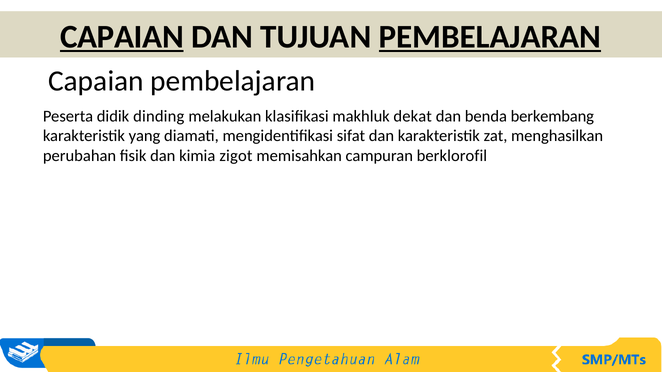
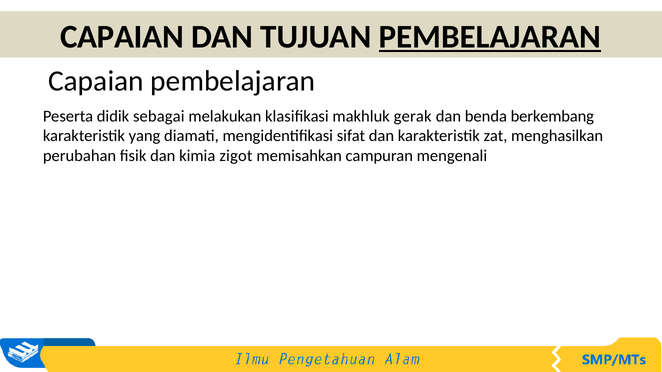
CAPAIAN underline: present -> none (122, 37)
dinding: dinding -> sebagai (159, 116)
dekat: dekat -> gerak (413, 116)
berklorofil: berklorofil -> mengenali (452, 156)
